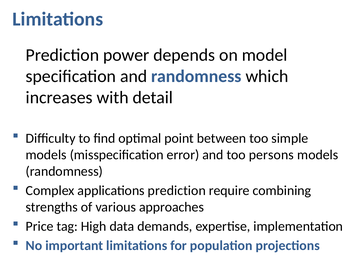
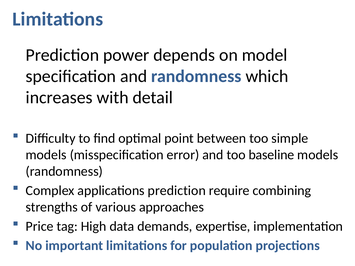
persons: persons -> baseline (271, 155)
